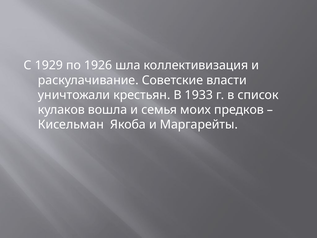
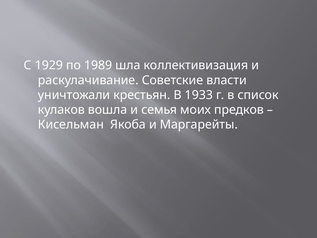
1926: 1926 -> 1989 (98, 65)
